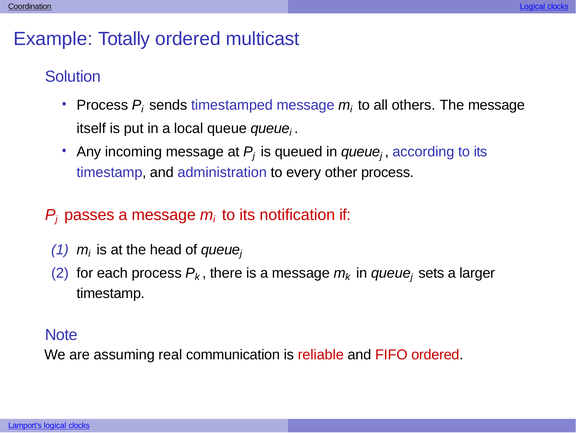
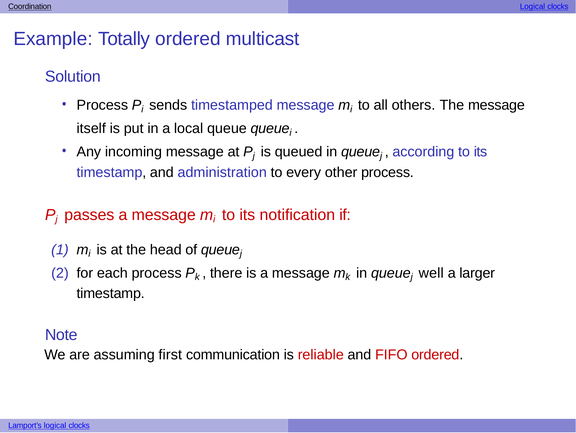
sets: sets -> well (431, 273)
real: real -> first (170, 354)
